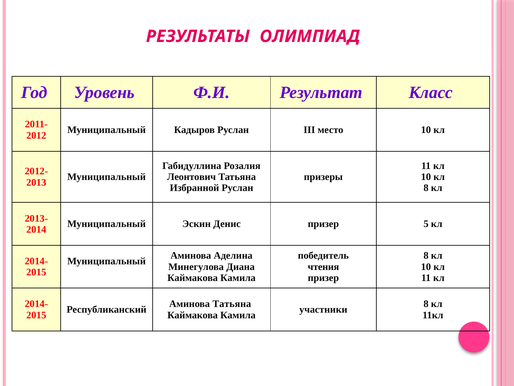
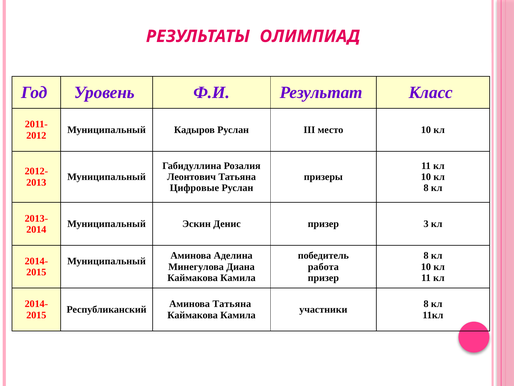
Избранной: Избранной -> Цифровые (194, 188)
5: 5 -> 3 (426, 224)
чтения: чтения -> работа (323, 266)
